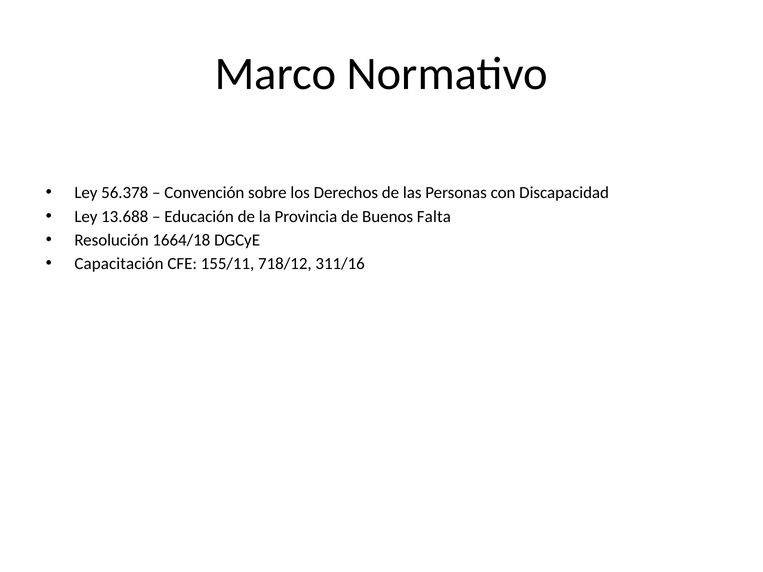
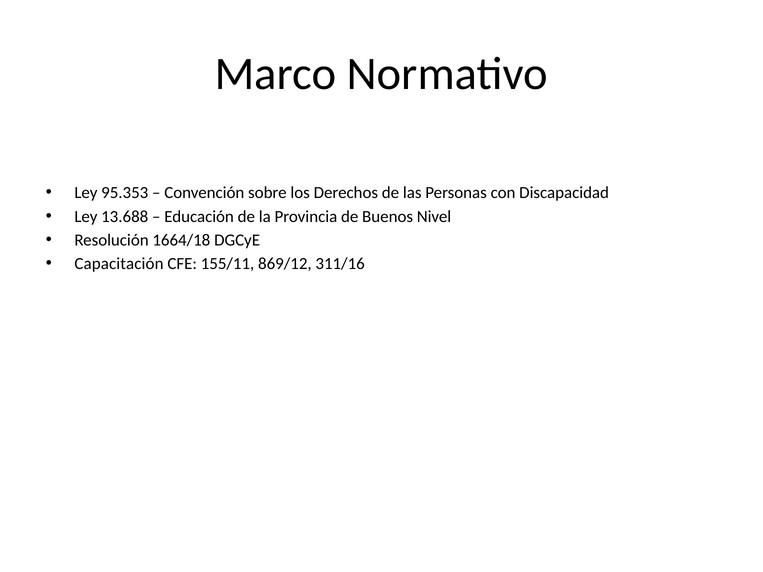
56.378: 56.378 -> 95.353 (125, 193)
Falta: Falta -> Nivel (434, 217)
718/12: 718/12 -> 869/12 (285, 264)
